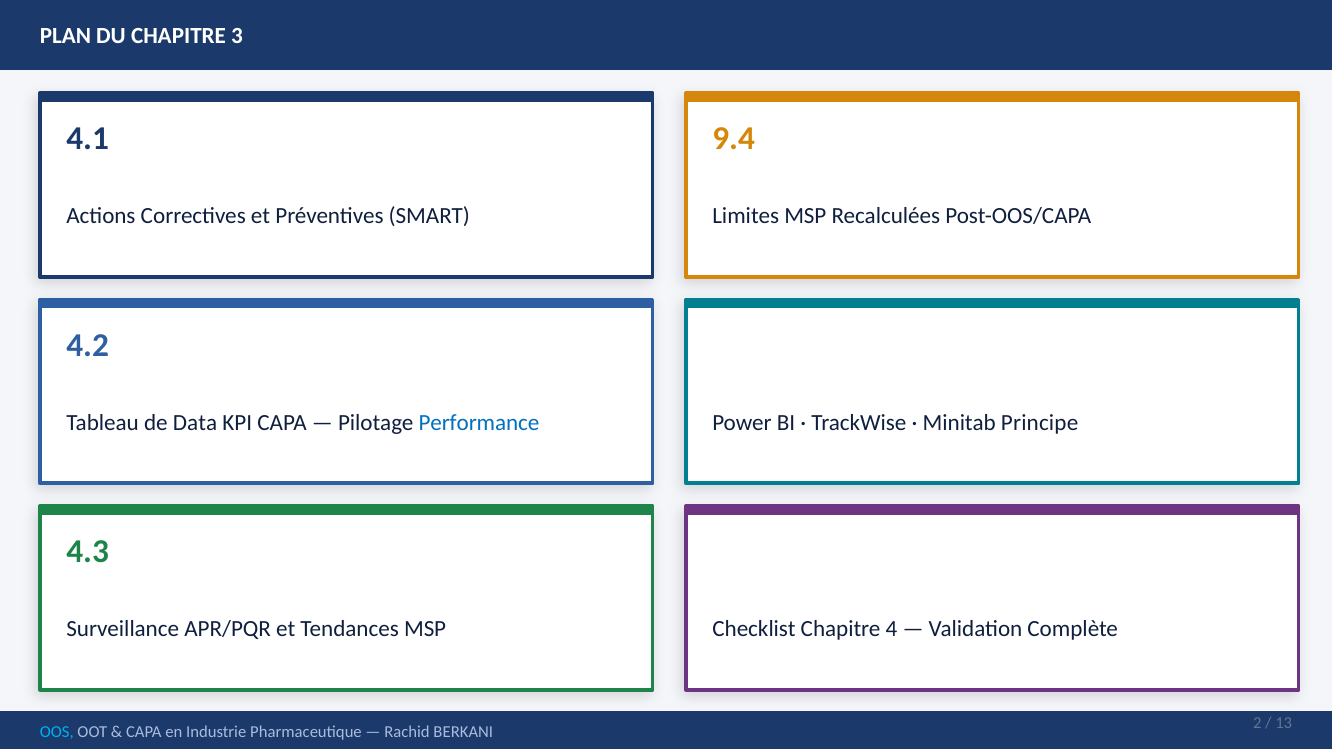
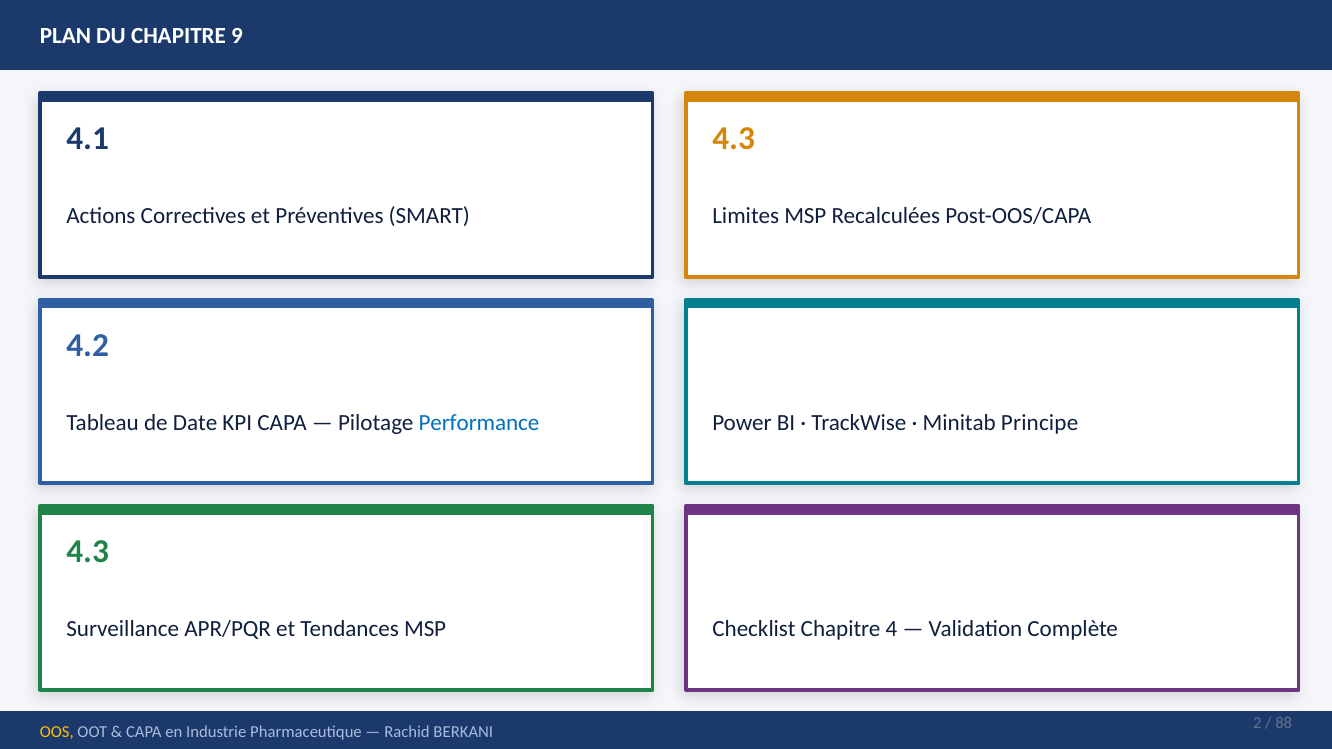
3: 3 -> 9 (237, 36)
9.4: 9.4 -> 4.3 (734, 139)
Data: Data -> Date (195, 423)
13: 13 -> 88 (1284, 723)
OOS colour: light blue -> yellow (57, 732)
